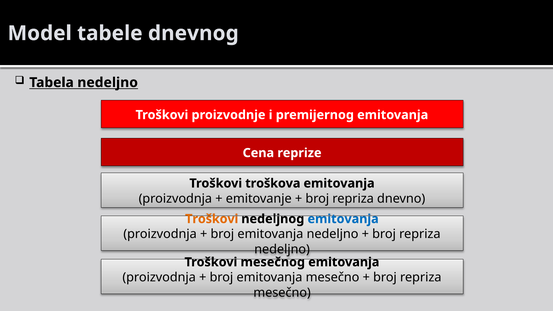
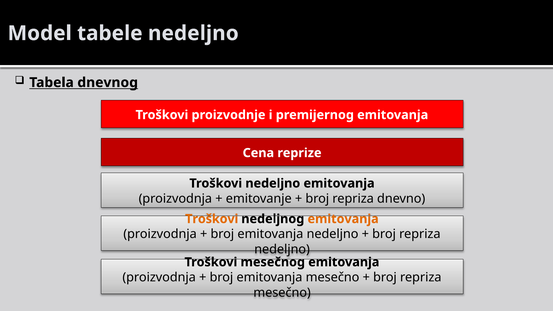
tabele dnevnog: dnevnog -> nedeljno (193, 33)
Tabela nedeljno: nedeljno -> dnevnog (108, 83)
Troškovi troškova: troškova -> nedeljno (273, 183)
emitovanja colour: blue -> orange (343, 219)
